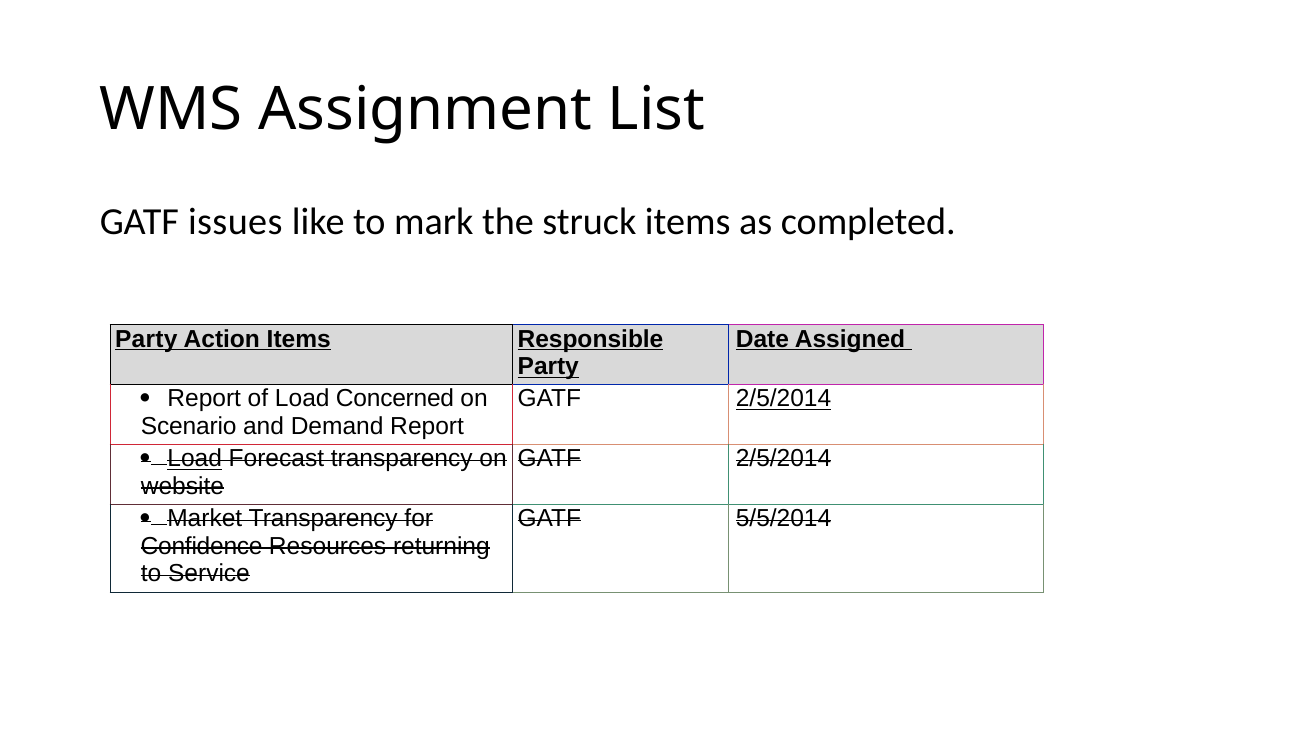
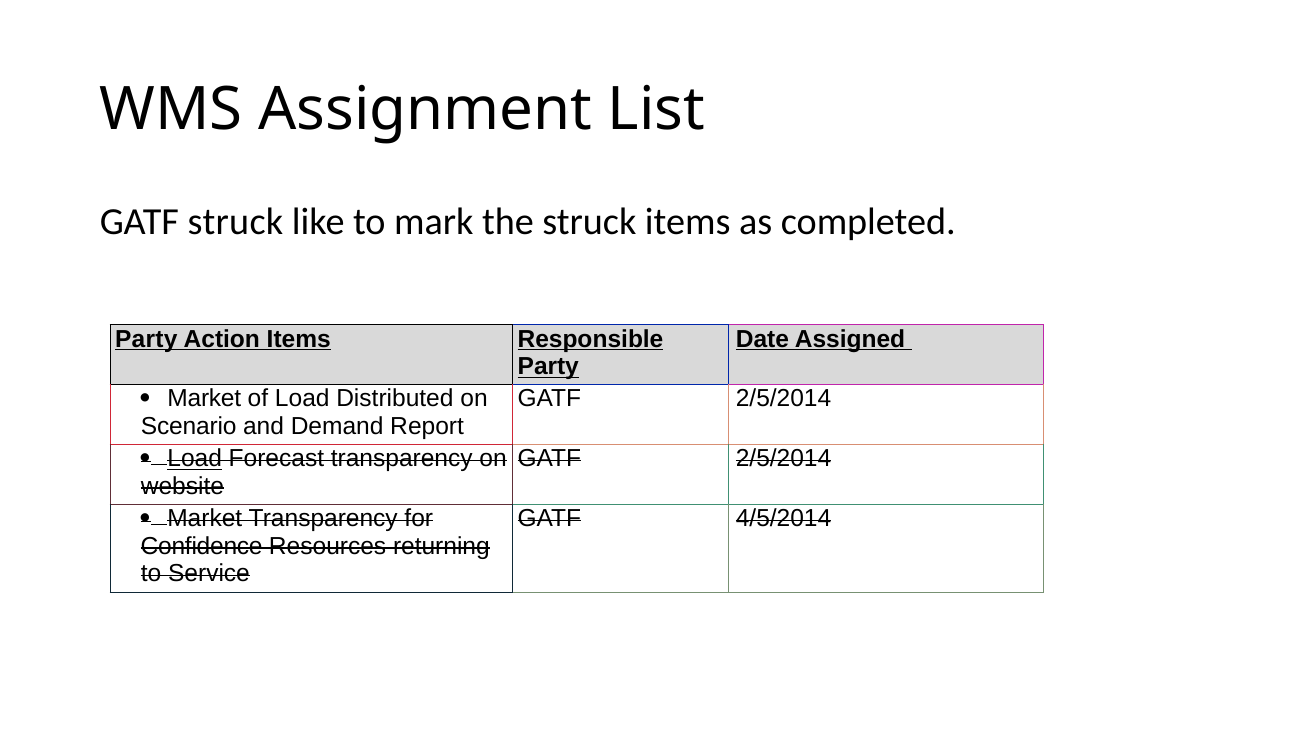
GATF issues: issues -> struck (235, 221)
2/5/2014 underline: present -> none (784, 399)
Report: Report -> Market (204, 399)
Concerned: Concerned -> Distributed (395, 399)
5/5/2014: 5/5/2014 -> 4/5/2014 (784, 518)
